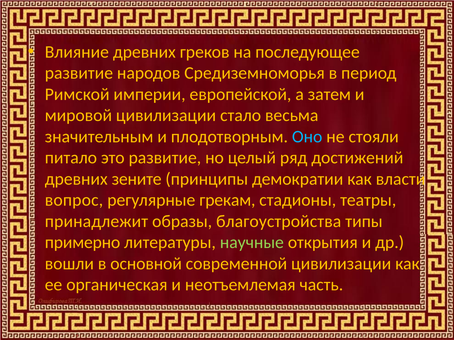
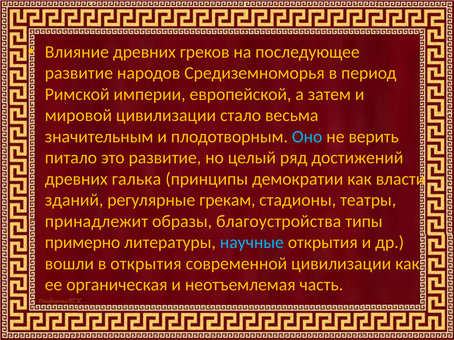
стояли: стояли -> верить (374, 137)
зените: зените -> галька (136, 179)
вопрос: вопрос -> зданий (74, 200)
научные colour: light green -> light blue (252, 243)
в основной: основной -> открытия (146, 264)
